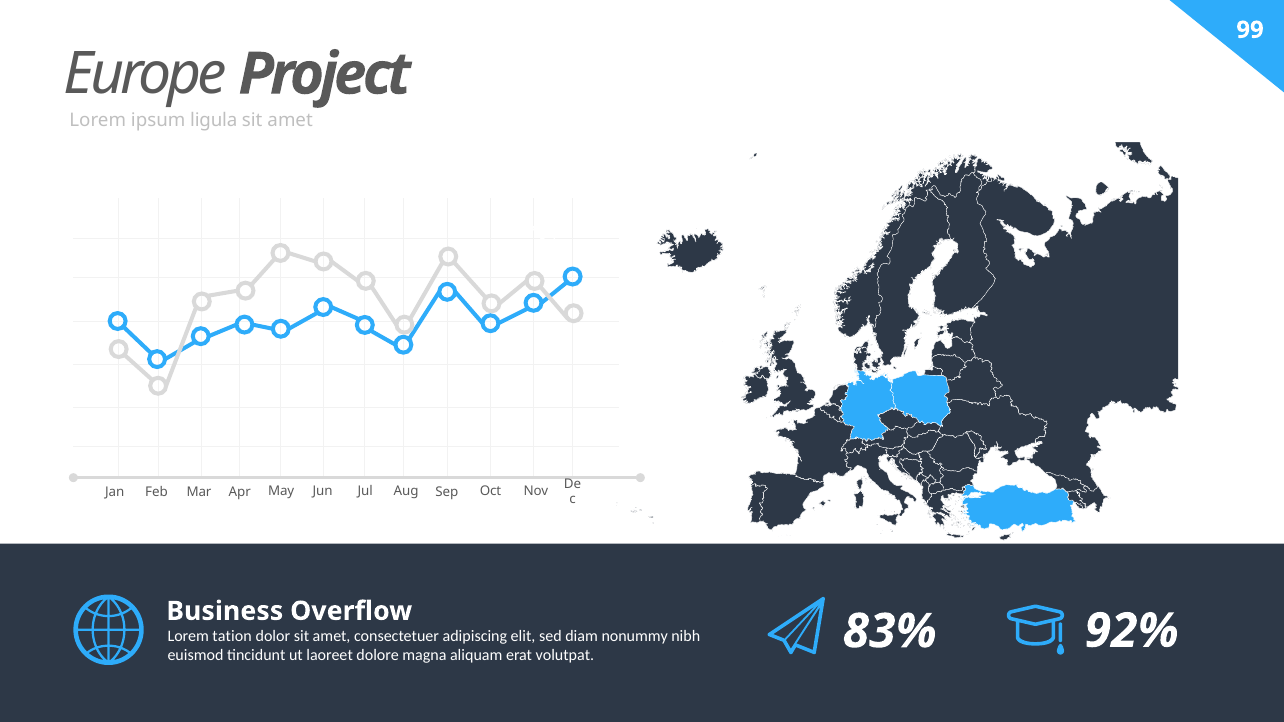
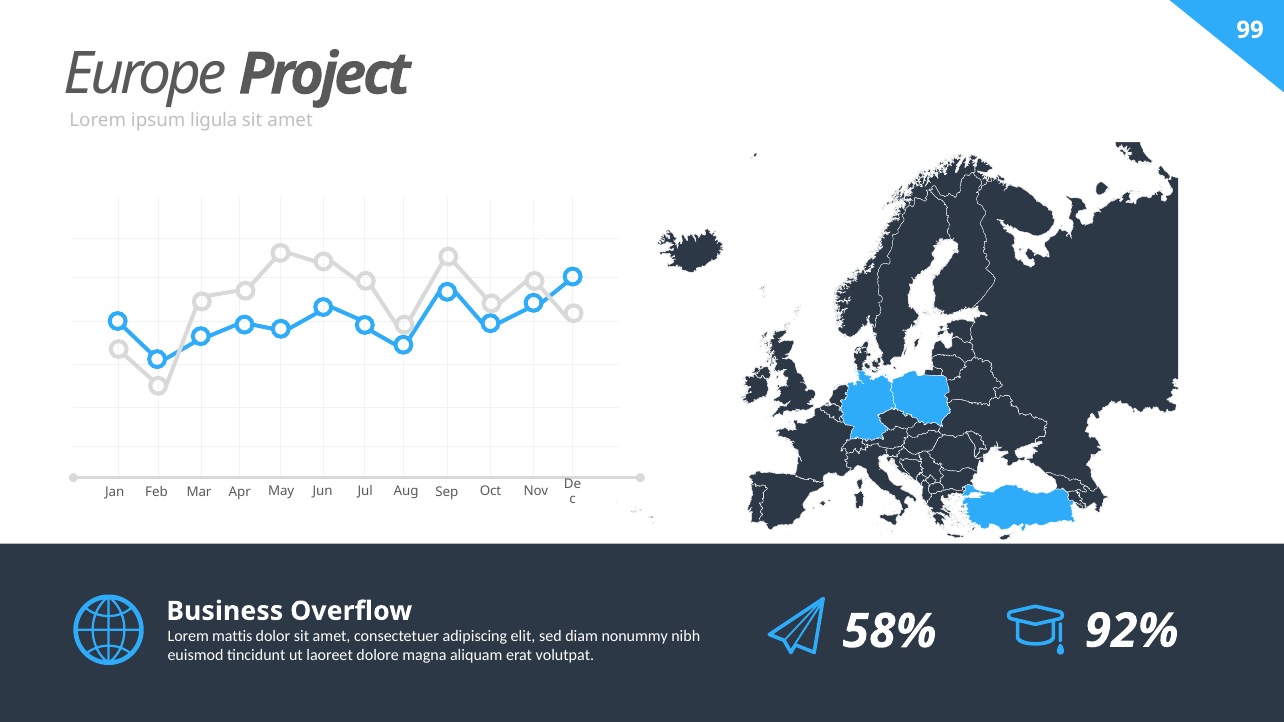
tation: tation -> mattis (232, 636)
83%: 83% -> 58% (890, 632)
